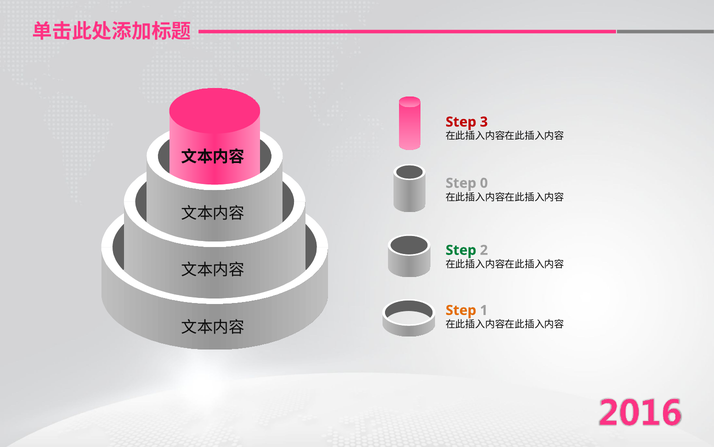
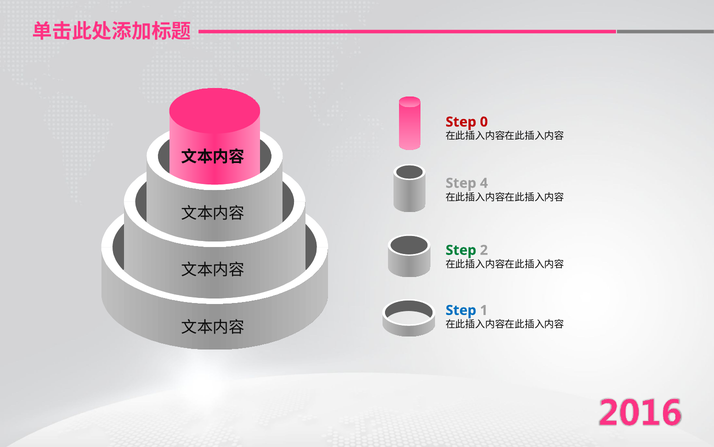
3: 3 -> 0 (484, 122)
0: 0 -> 4 (484, 183)
Step colour: orange -> blue (461, 310)
